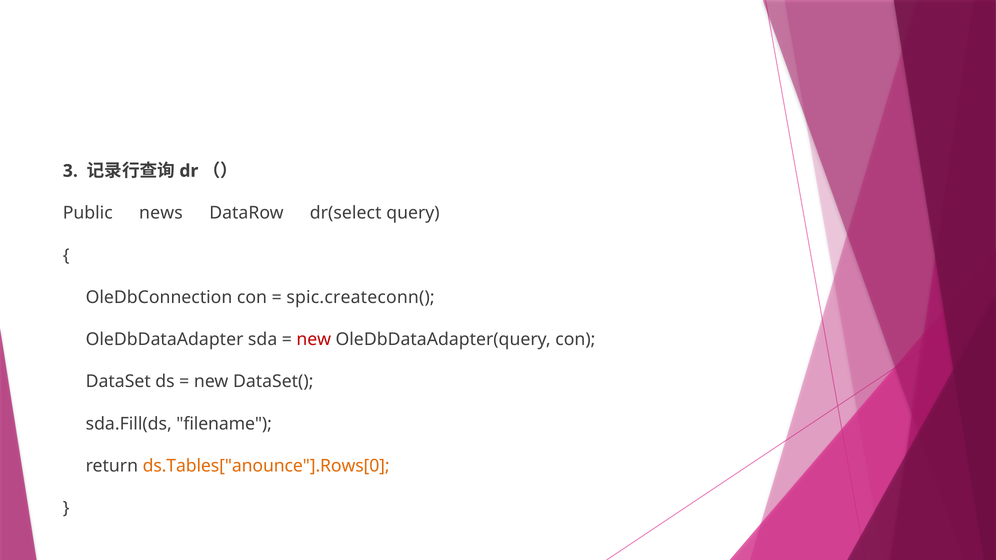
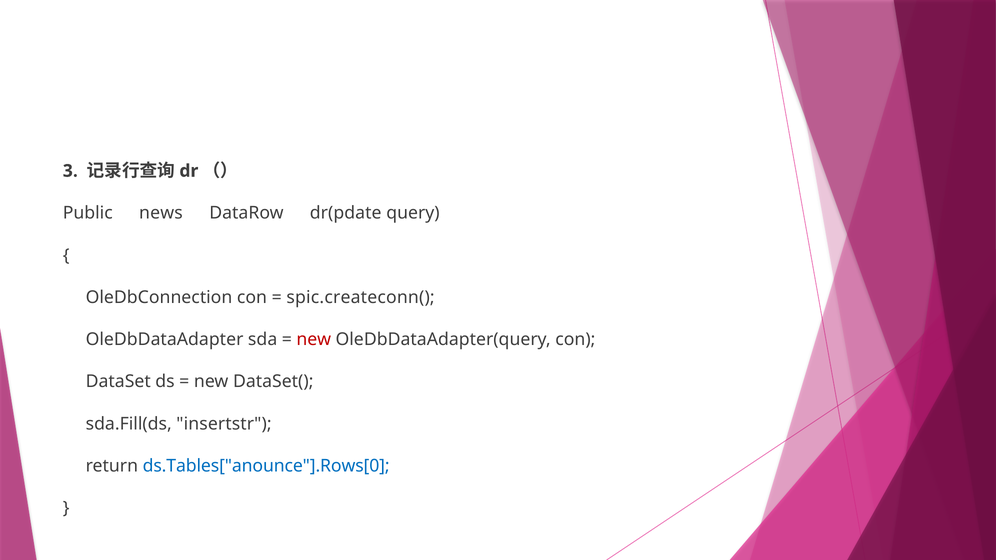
dr(select: dr(select -> dr(pdate (346, 213)
filename: filename -> insertstr (224, 424)
ds.Tables["anounce"].Rows[0 colour: orange -> blue (266, 466)
